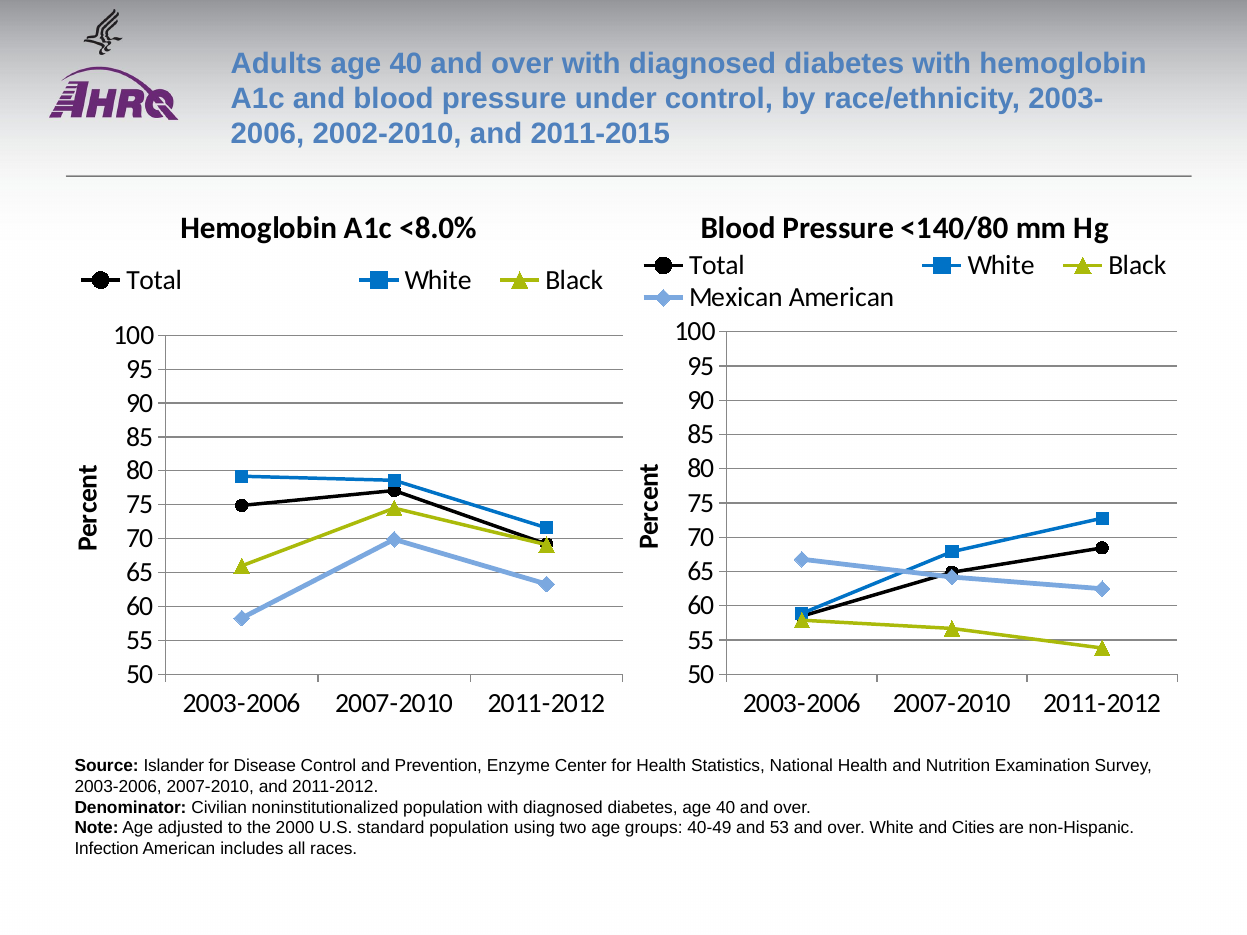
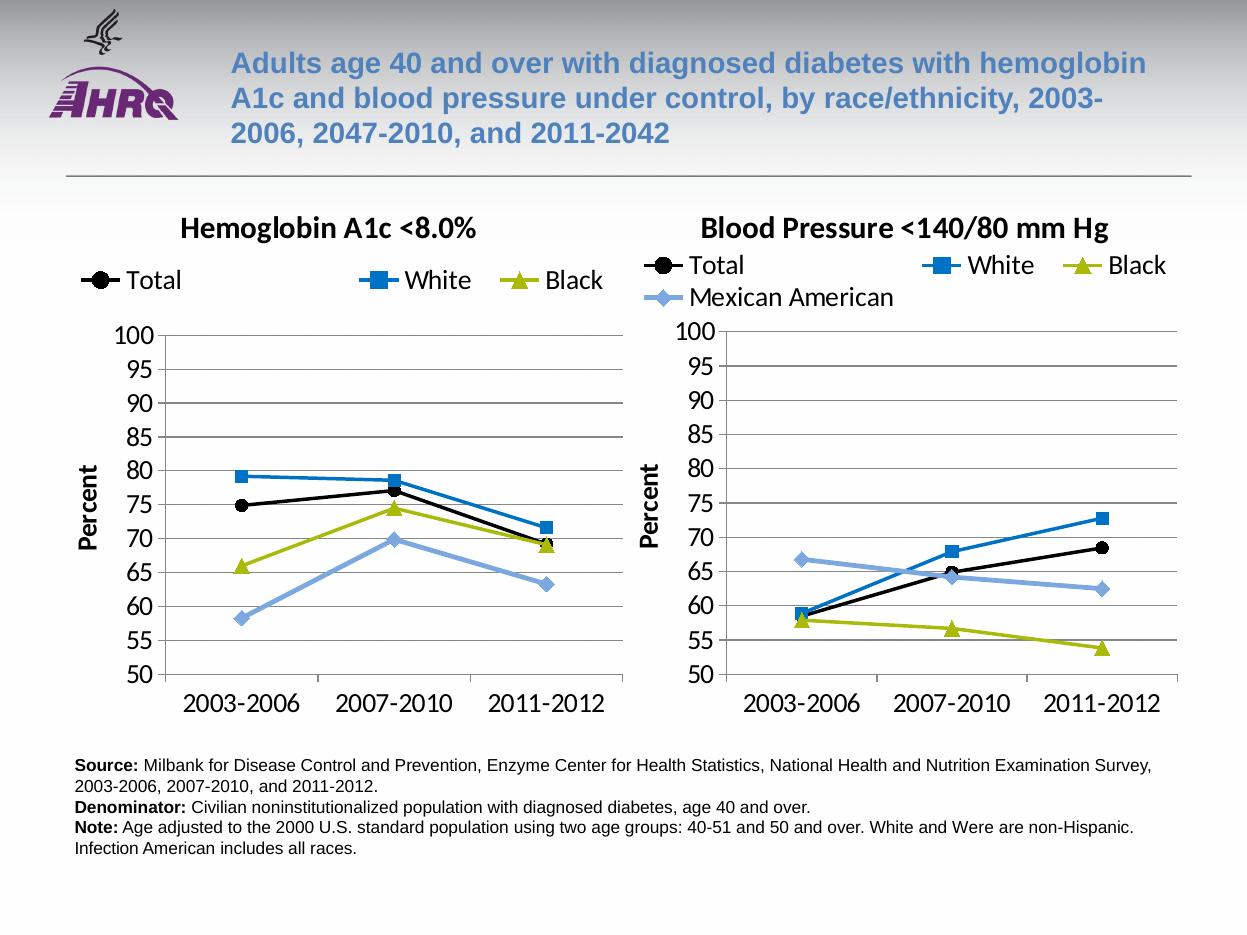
2002-2010: 2002-2010 -> 2047-2010 (387, 134)
2011-2015: 2011-2015 -> 2011-2042 (600, 134)
Islander: Islander -> Milbank (174, 766)
40-49: 40-49 -> 40-51 (709, 828)
and 53: 53 -> 50 (779, 828)
Cities: Cities -> Were (973, 828)
